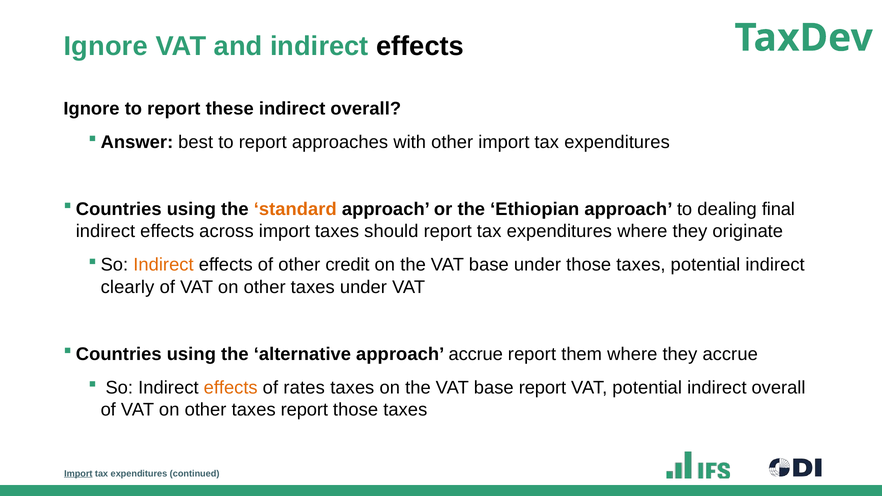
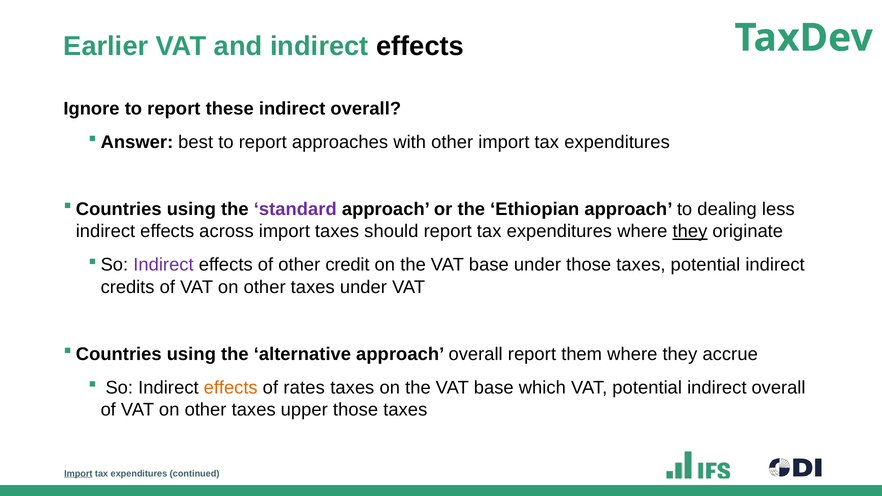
Ignore: Ignore -> Earlier (106, 46)
standard colour: orange -> purple (295, 209)
final: final -> less (778, 209)
they underline: none -> present (690, 231)
Indirect colour: orange -> purple (163, 265)
clearly: clearly -> credits (128, 287)
approach accrue: accrue -> overall (476, 354)
base report: report -> which (542, 388)
taxes report: report -> upper (304, 410)
